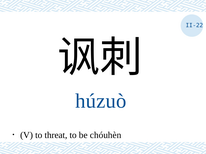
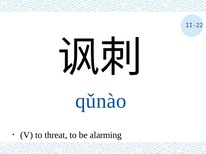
húzuò: húzuò -> qǔnào (101, 101)
chóuhèn: chóuhèn -> alarming (106, 136)
